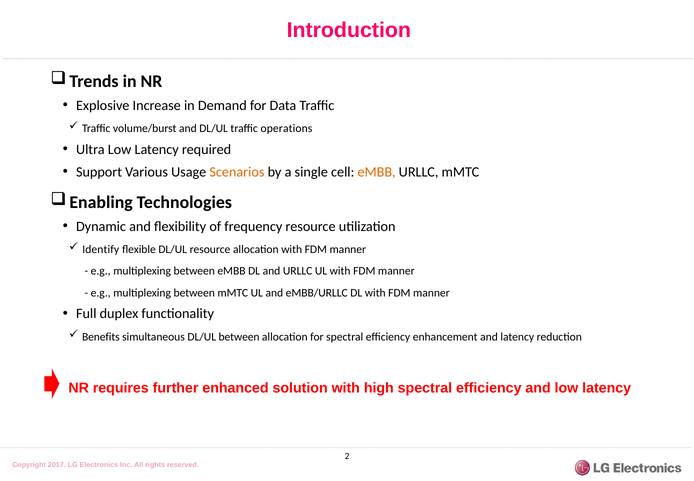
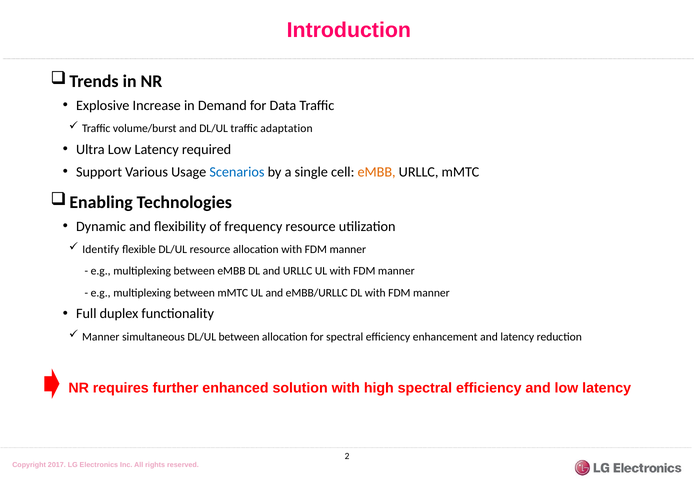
operations: operations -> adaptation (286, 128)
Scenarios colour: orange -> blue (237, 172)
Benefits: Benefits -> Manner (101, 336)
